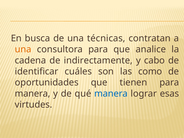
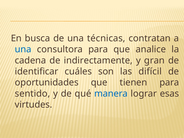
una colour: orange -> blue (23, 49)
cabo: cabo -> gran (154, 60)
como: como -> difícil (150, 71)
manera: manera -> sentido (32, 94)
